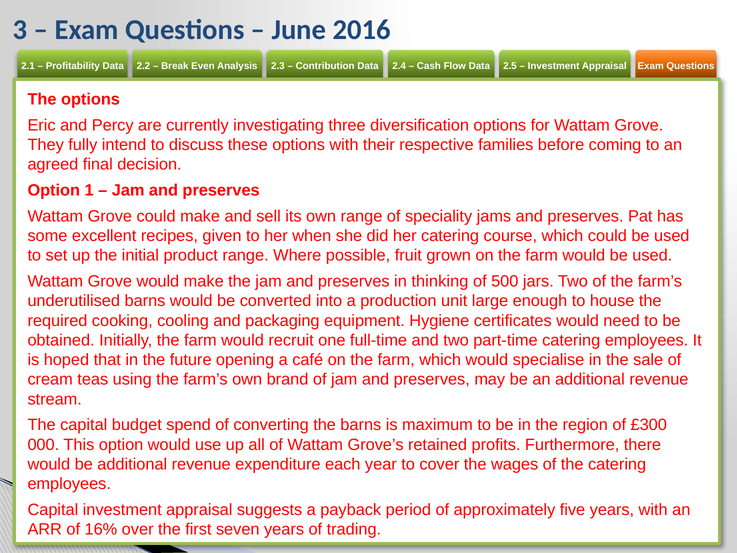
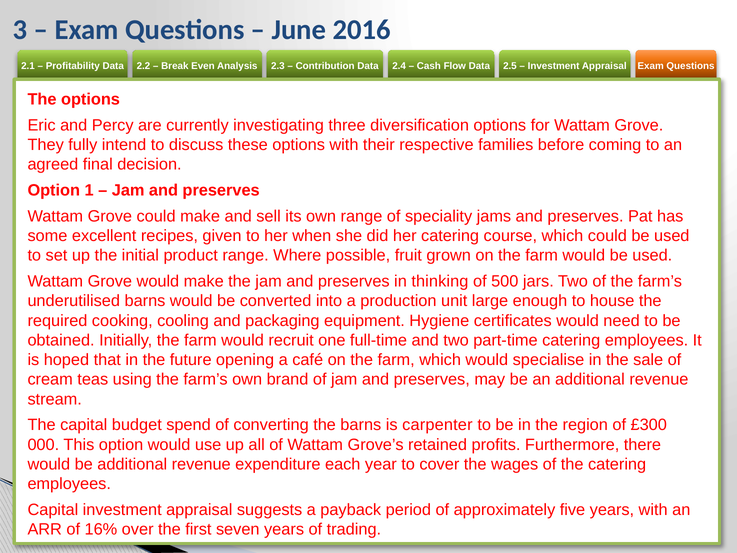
maximum: maximum -> carpenter (437, 425)
